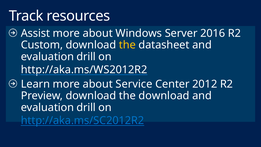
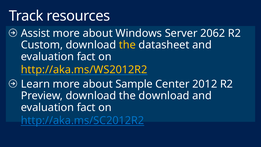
2016: 2016 -> 2062 (213, 33)
drill: drill -> fact (86, 57)
http://aka.ms/WS2012R2 colour: white -> yellow (84, 70)
Service: Service -> Sample (134, 84)
drill: drill -> fact (86, 107)
